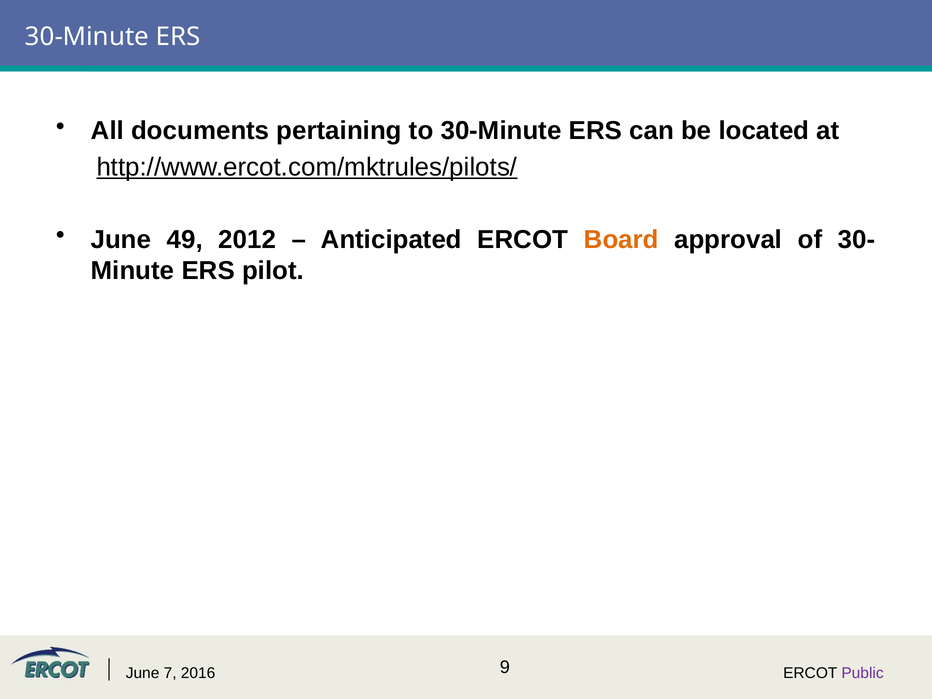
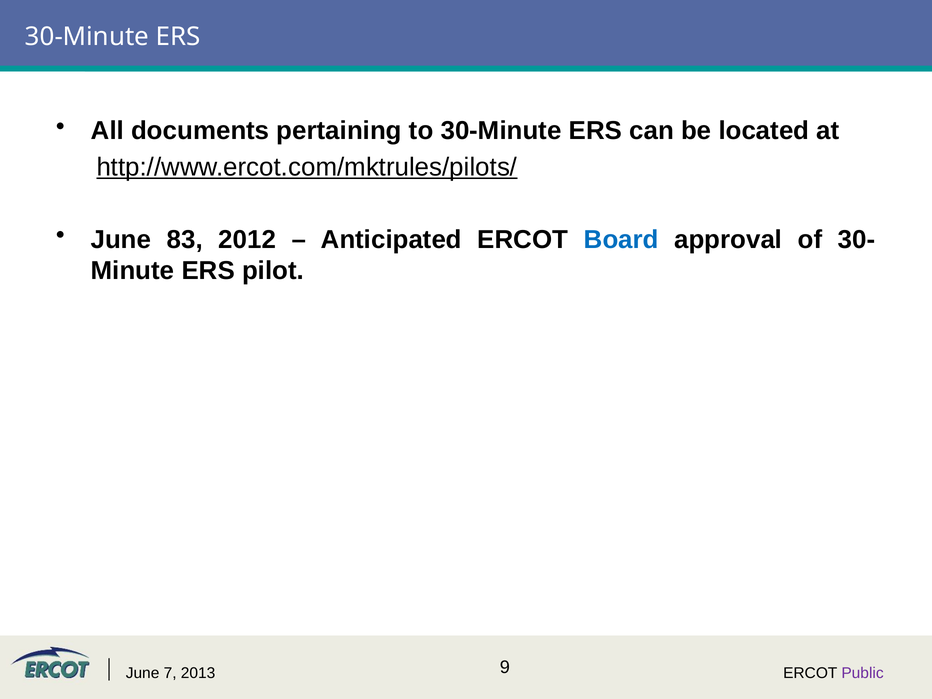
49: 49 -> 83 (185, 239)
Board colour: orange -> blue (621, 239)
2016: 2016 -> 2013 (198, 673)
